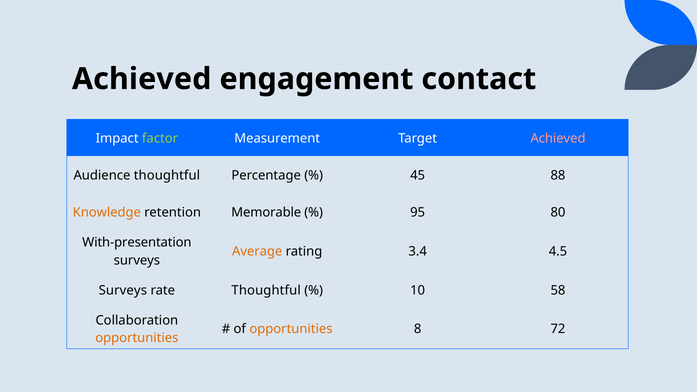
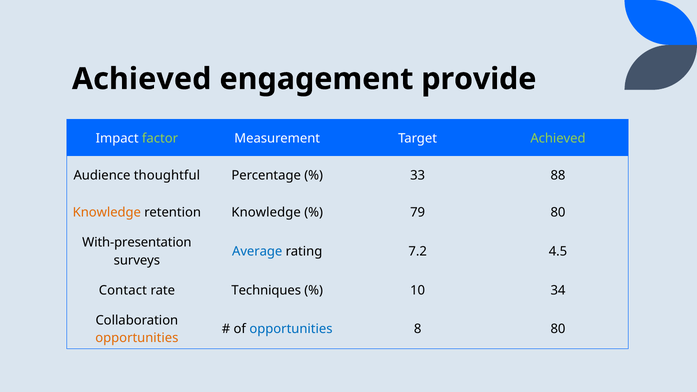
contact: contact -> provide (479, 79)
Achieved colour: pink -> light green (558, 138)
45: 45 -> 33 (418, 175)
retention Memorable: Memorable -> Knowledge (266, 212)
95: 95 -> 79 (418, 212)
Average colour: orange -> blue (257, 251)
3.4: 3.4 -> 7.2 (418, 251)
Surveys: Surveys -> Contact (123, 290)
rate Thoughtful: Thoughtful -> Techniques (266, 290)
58: 58 -> 34 (558, 290)
opportunities colour: orange -> blue (291, 329)
8 72: 72 -> 80 (558, 329)
